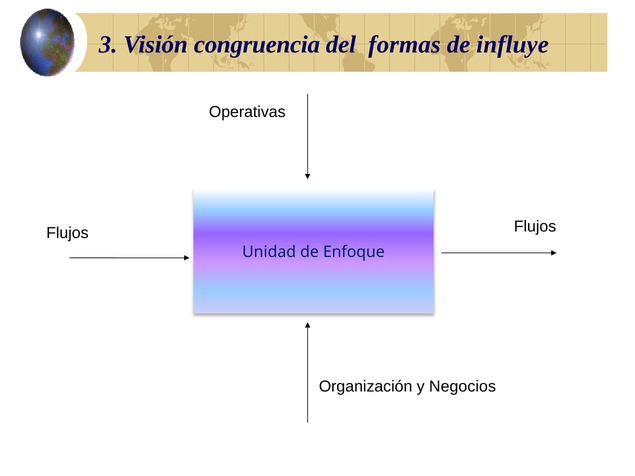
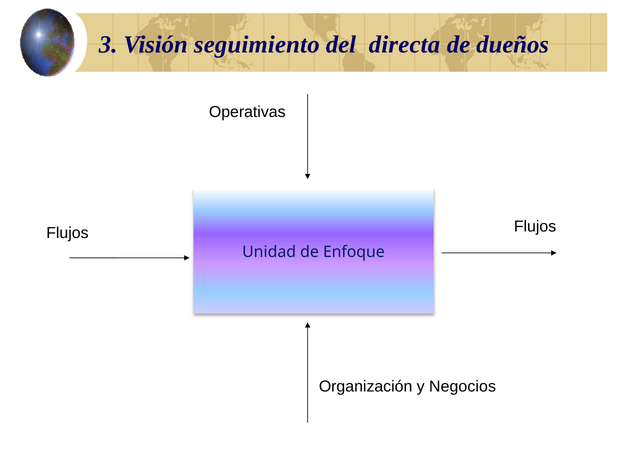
congruencia: congruencia -> seguimiento (257, 45)
formas: formas -> directa (404, 45)
influye: influye -> dueños (513, 45)
